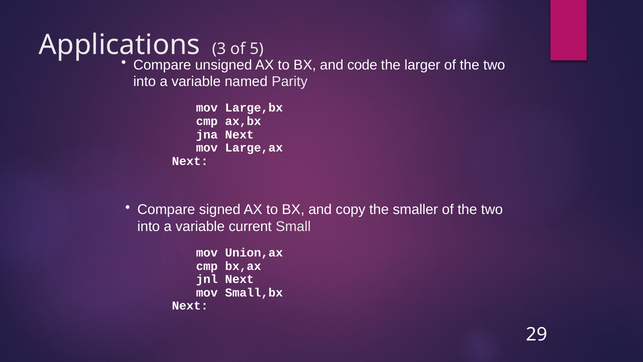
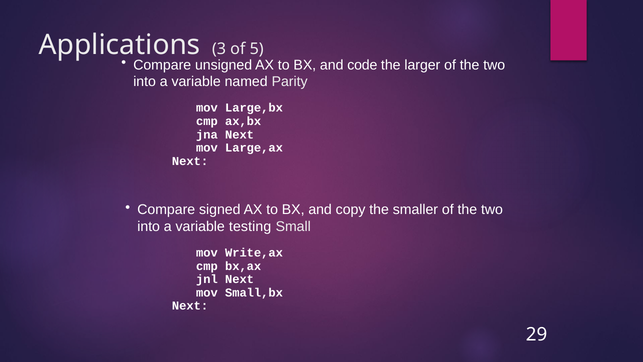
current: current -> testing (250, 226)
Union,ax: Union,ax -> Write,ax (254, 253)
